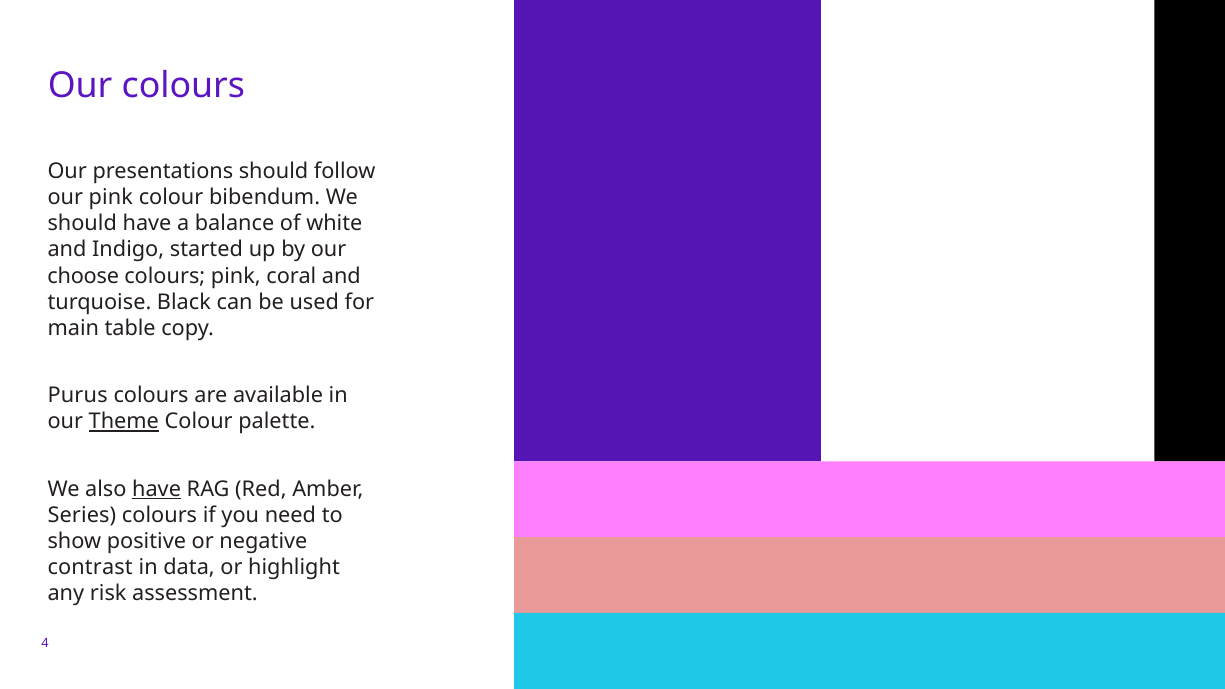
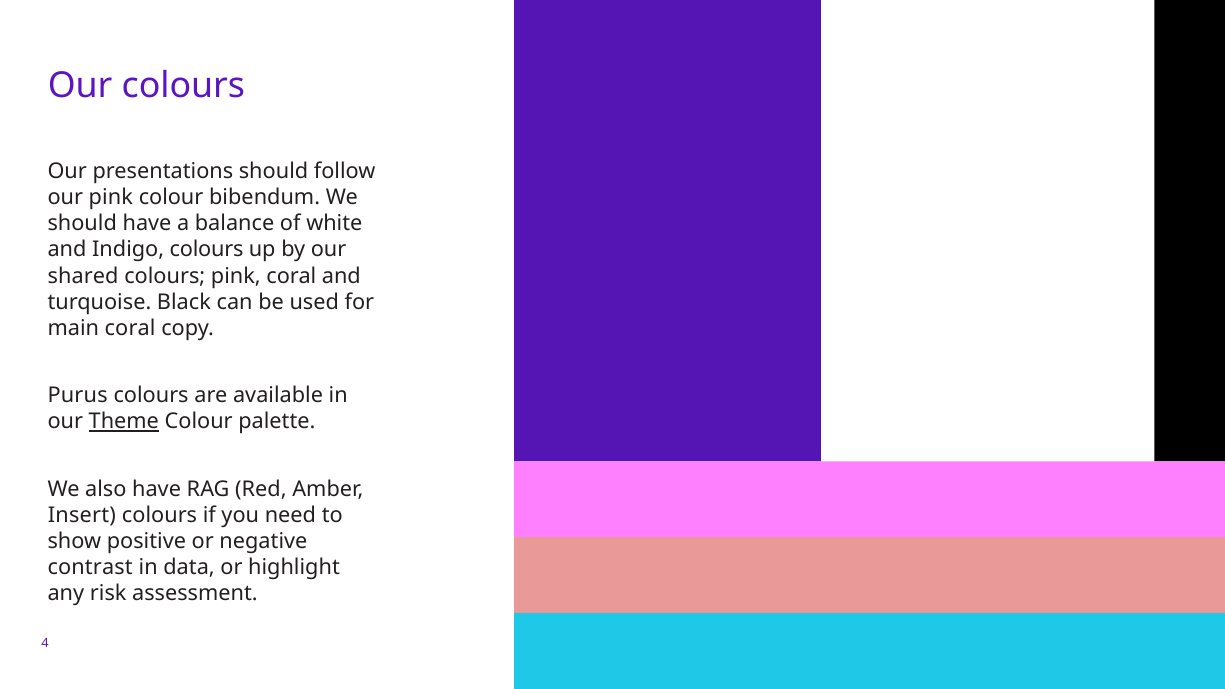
Indigo started: started -> colours (207, 250)
choose: choose -> shared (83, 276)
main table: table -> coral (130, 328)
have underline: present -> none (157, 489)
Series: Series -> Insert (82, 515)
